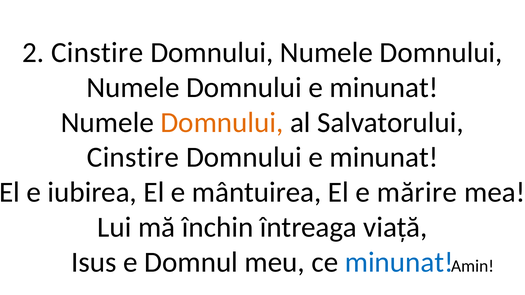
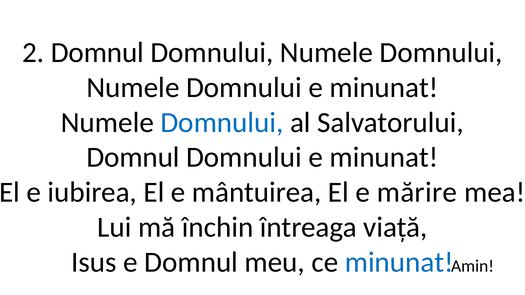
2 Cinstire: Cinstire -> Domnul (97, 53)
Domnului colour: orange -> blue (222, 123)
Cinstire: Cinstire -> Domnul (133, 158)
